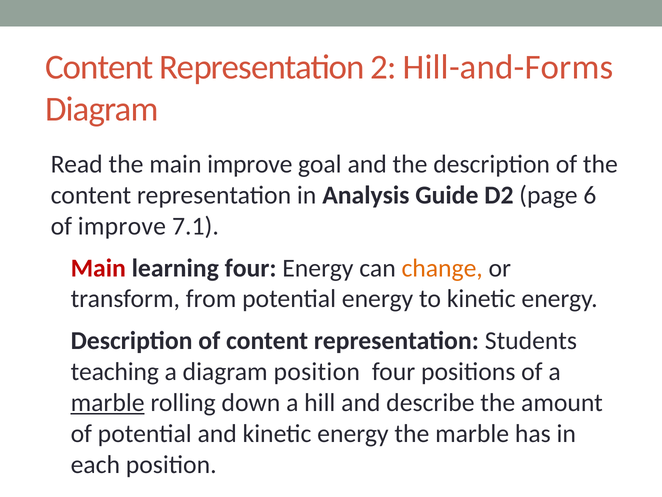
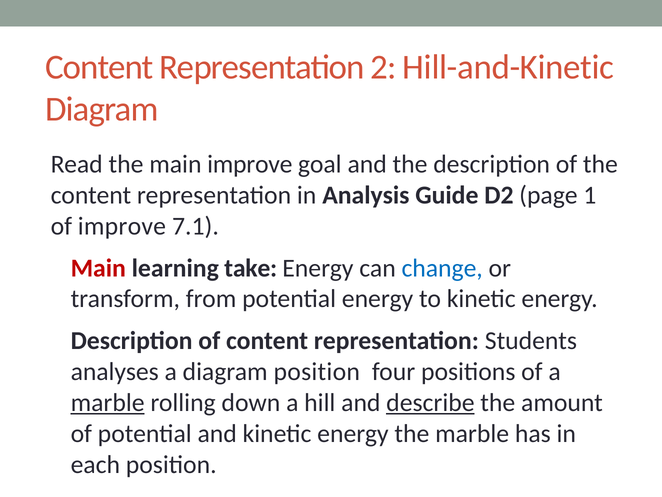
Hill-and-Forms: Hill-and-Forms -> Hill-and-Kinetic (508, 67)
6: 6 -> 1 (590, 195)
learning four: four -> take (251, 268)
change colour: orange -> blue (442, 268)
teaching: teaching -> analyses (115, 372)
describe underline: none -> present (430, 402)
